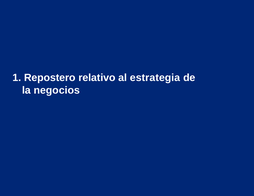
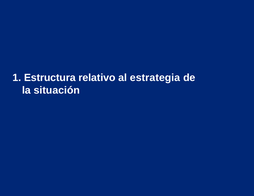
Repostero: Repostero -> Estructura (50, 78)
negocios: negocios -> situación (57, 90)
